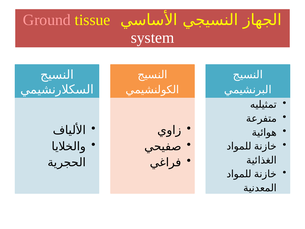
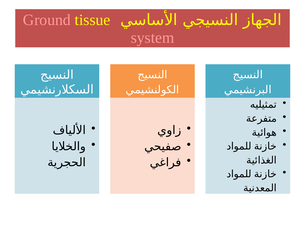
system colour: white -> pink (152, 38)
